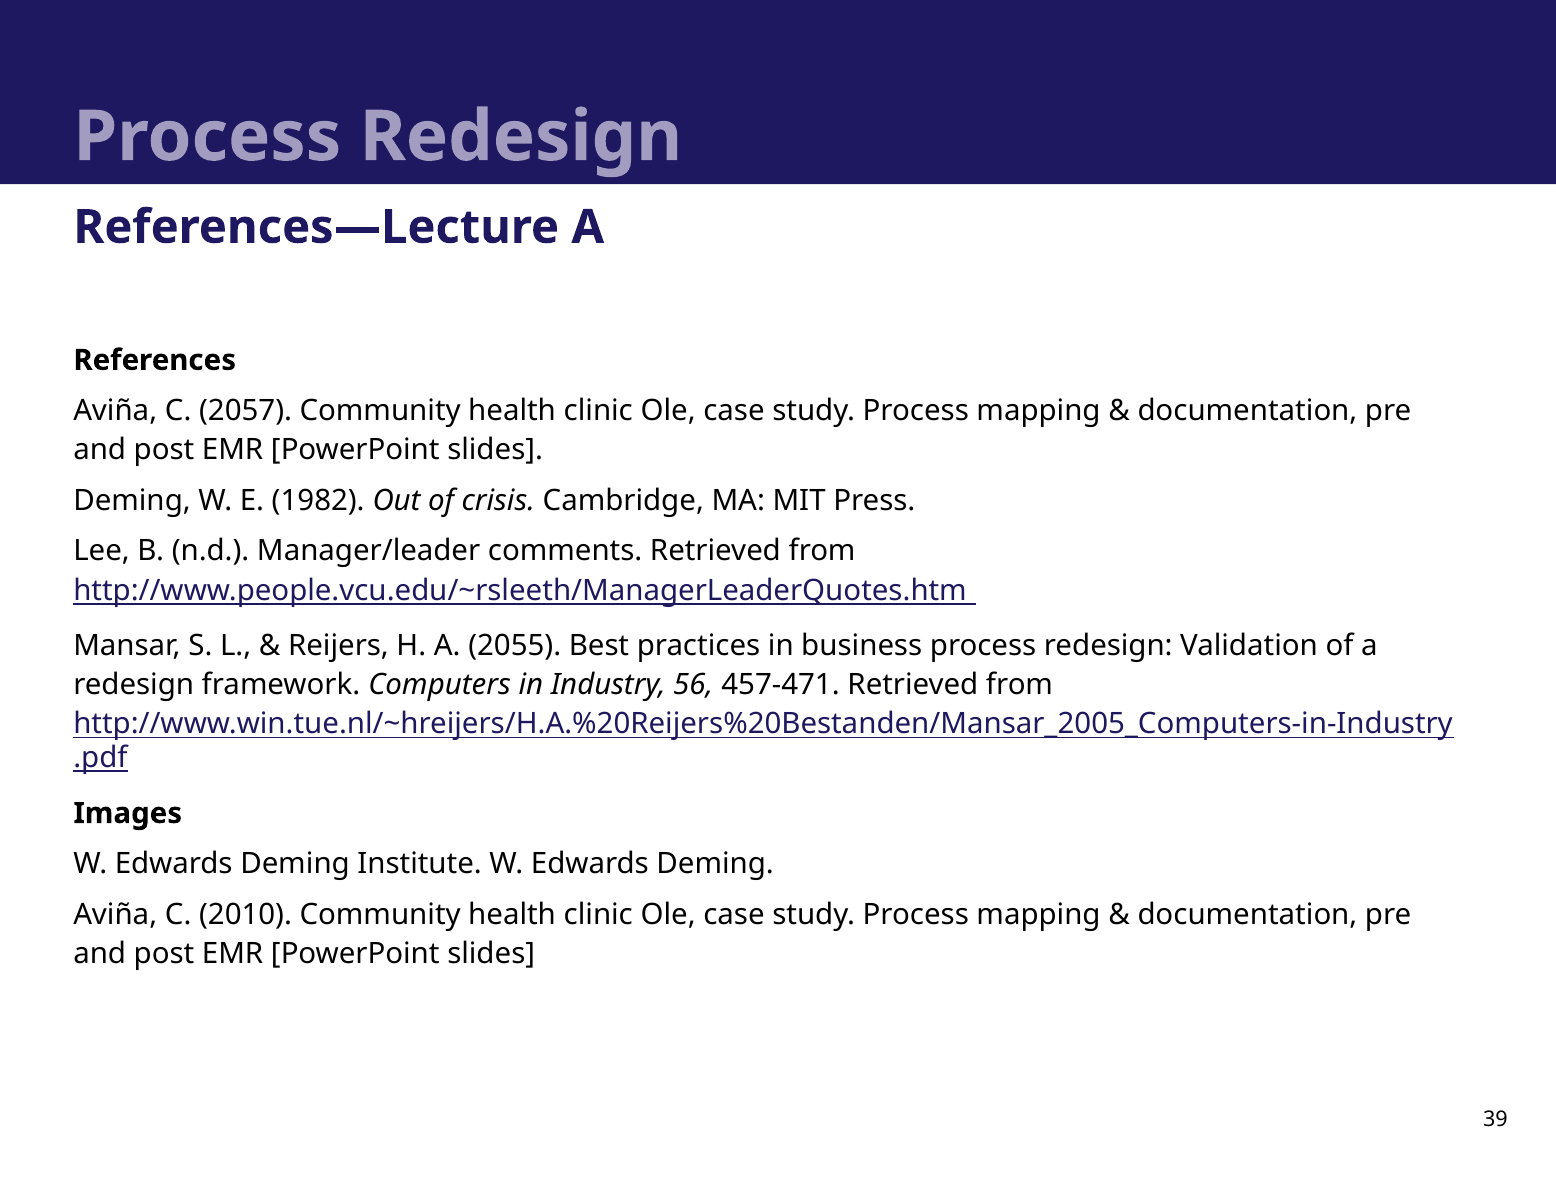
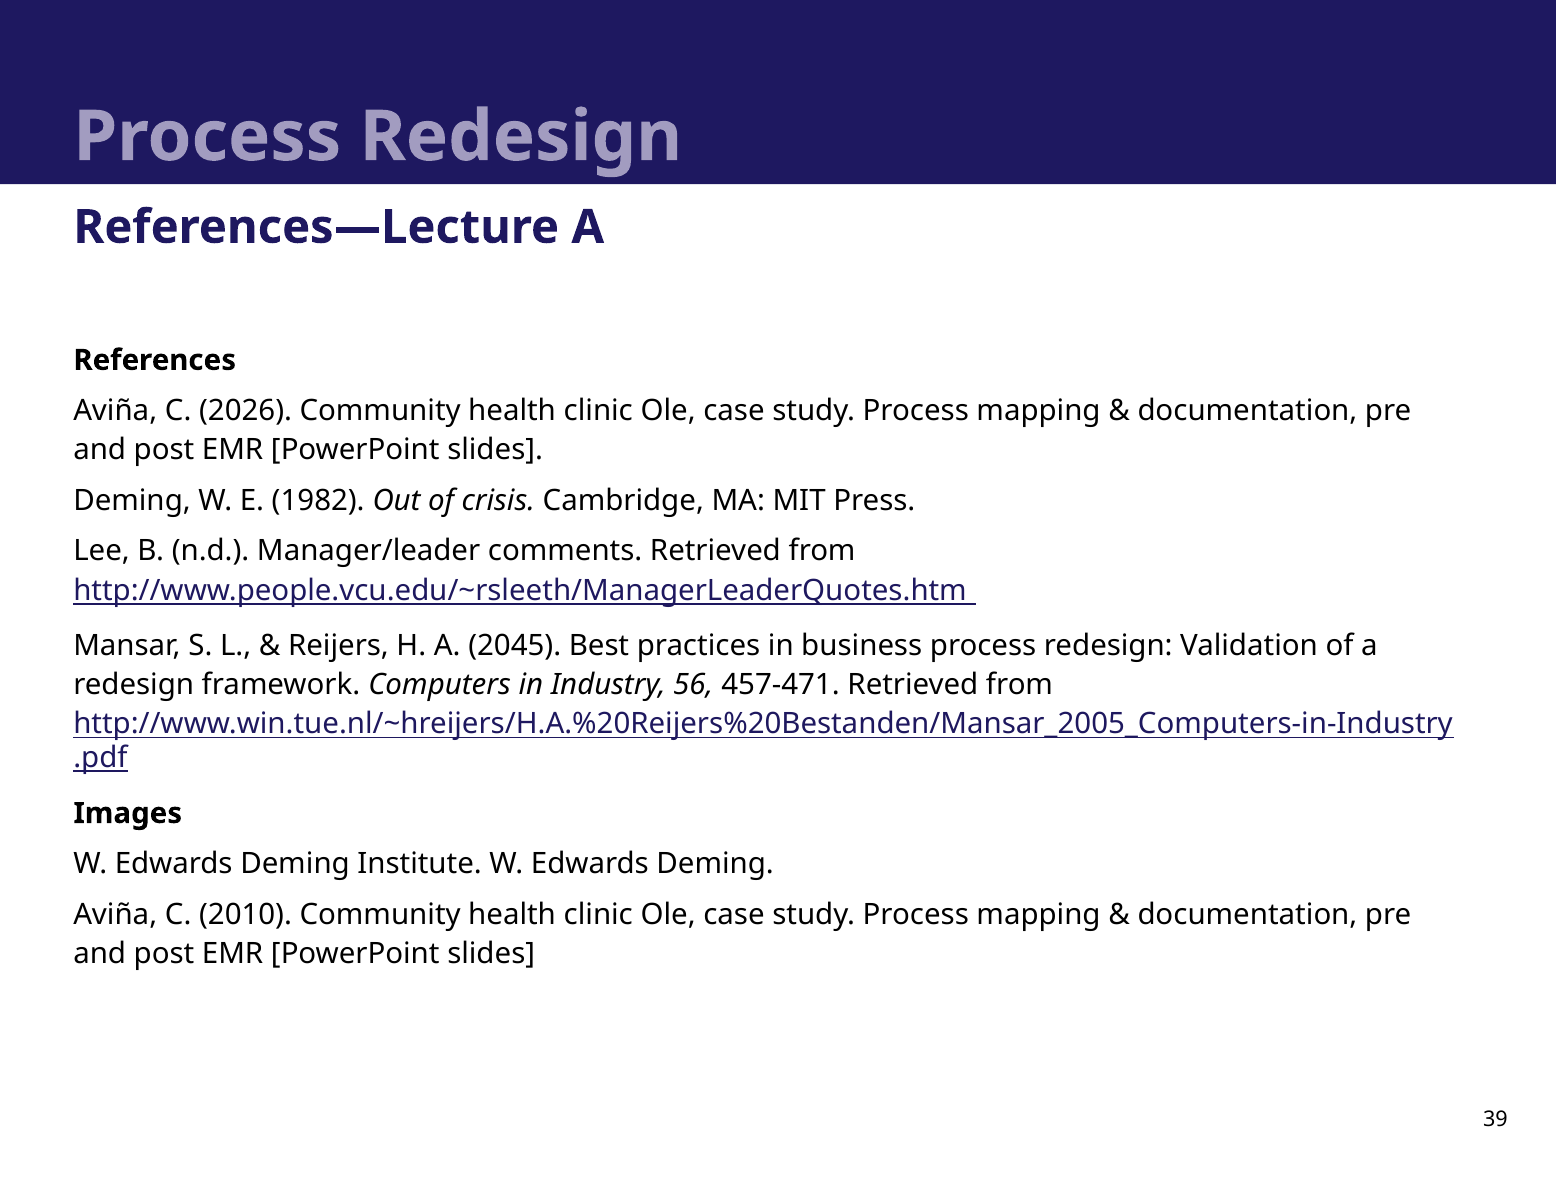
2057: 2057 -> 2026 (246, 411)
2055: 2055 -> 2045 (515, 646)
